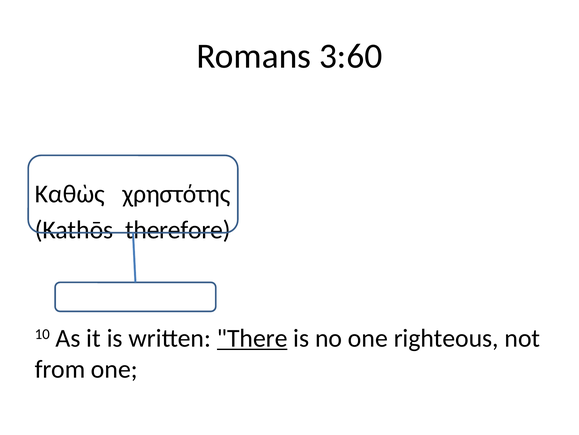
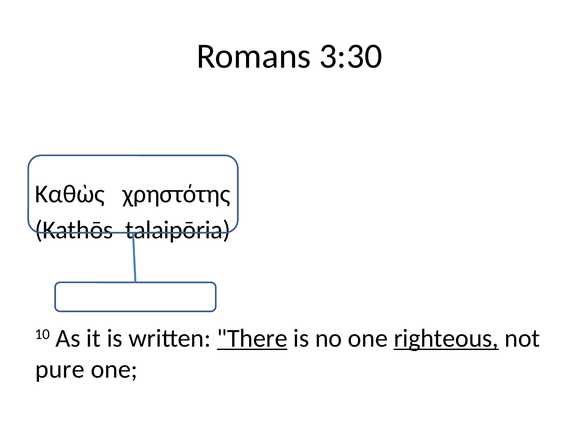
3:60: 3:60 -> 3:30 (351, 56)
therefore: therefore -> talaipōria (178, 230)
righteous underline: none -> present (446, 338)
from: from -> pure (60, 369)
